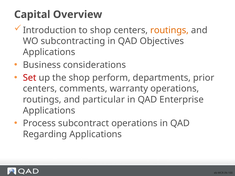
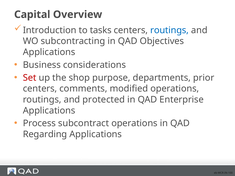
to shop: shop -> tasks (101, 30)
routings colour: orange -> blue (170, 30)
perform: perform -> purpose (111, 78)
warranty: warranty -> modified (129, 89)
particular: particular -> protected (104, 100)
